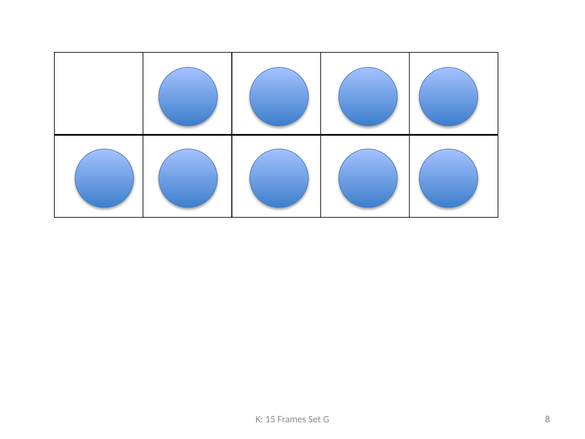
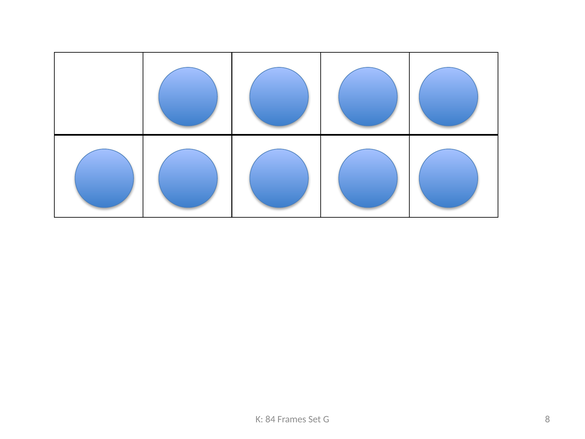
15: 15 -> 84 (270, 419)
